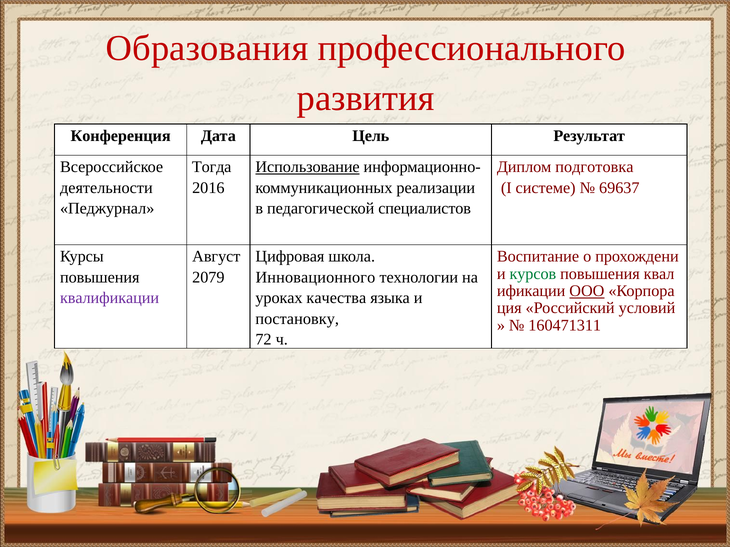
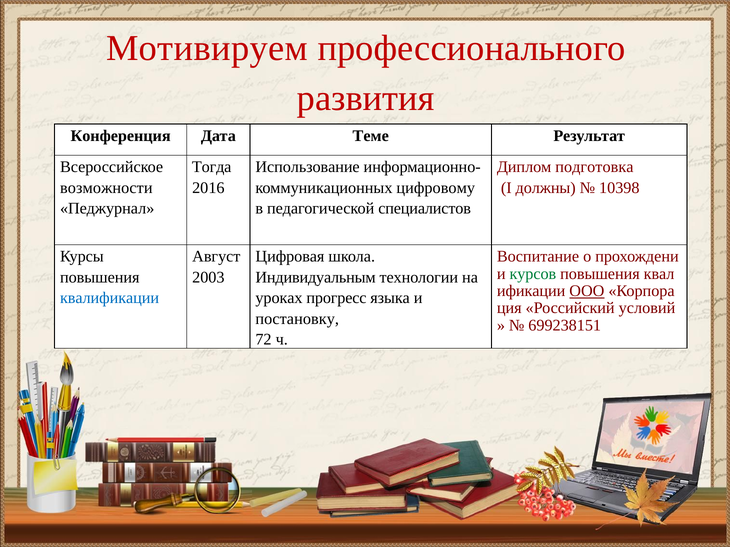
Образования: Образования -> Мотивируем (207, 48)
Цель: Цель -> Теме (371, 136)
Использование underline: present -> none (308, 167)
деятельности: деятельности -> возможности (106, 188)
реализации: реализации -> цифровому (436, 188)
системе: системе -> должны (546, 188)
69637: 69637 -> 10398 (619, 188)
2079: 2079 -> 2003 (208, 278)
Инновационного: Инновационного -> Индивидуальным (316, 278)
квалификации colour: purple -> blue (110, 298)
качества: качества -> прогресс (336, 298)
160471311: 160471311 -> 699238151 (565, 326)
